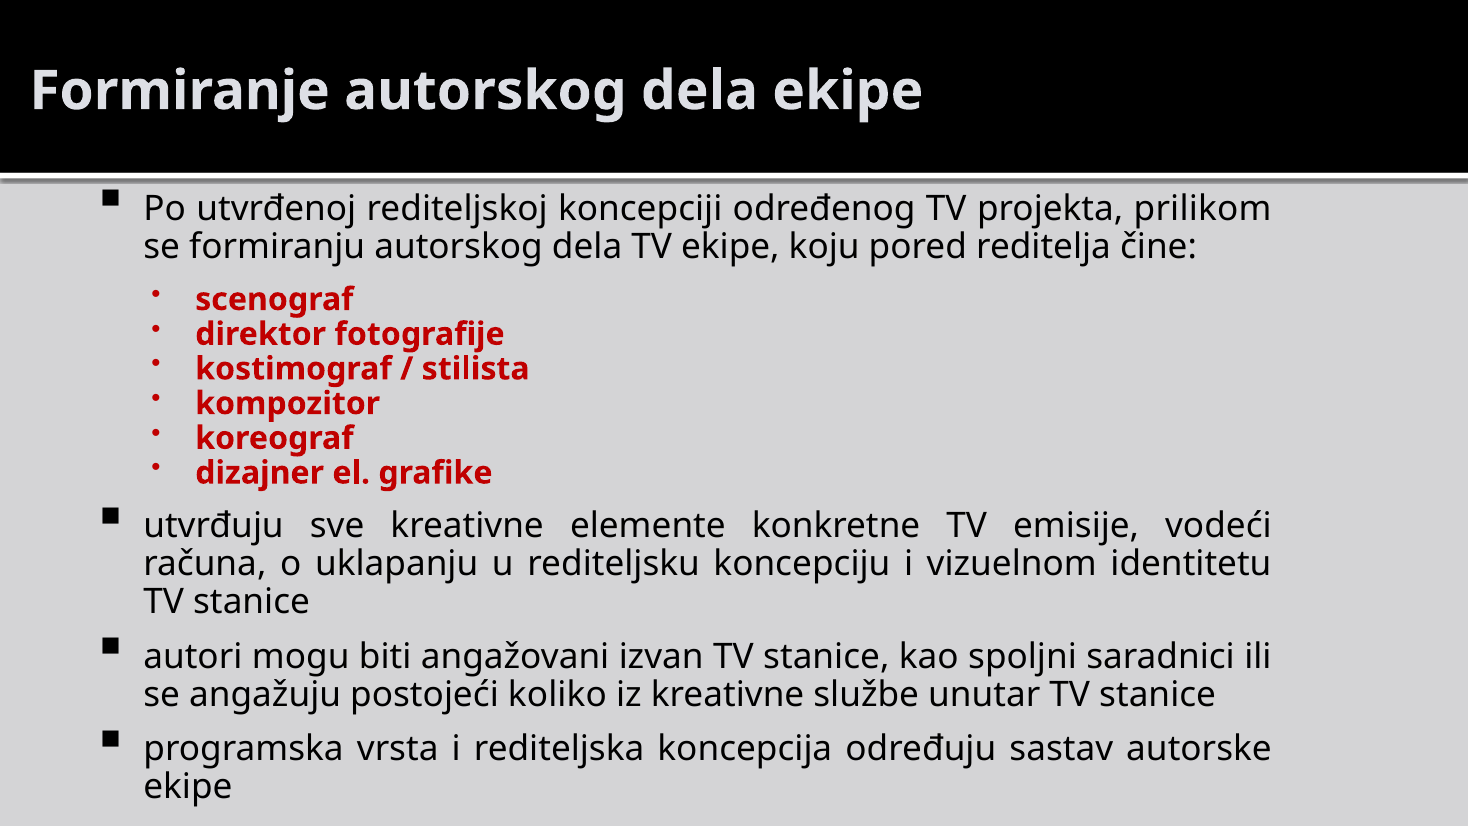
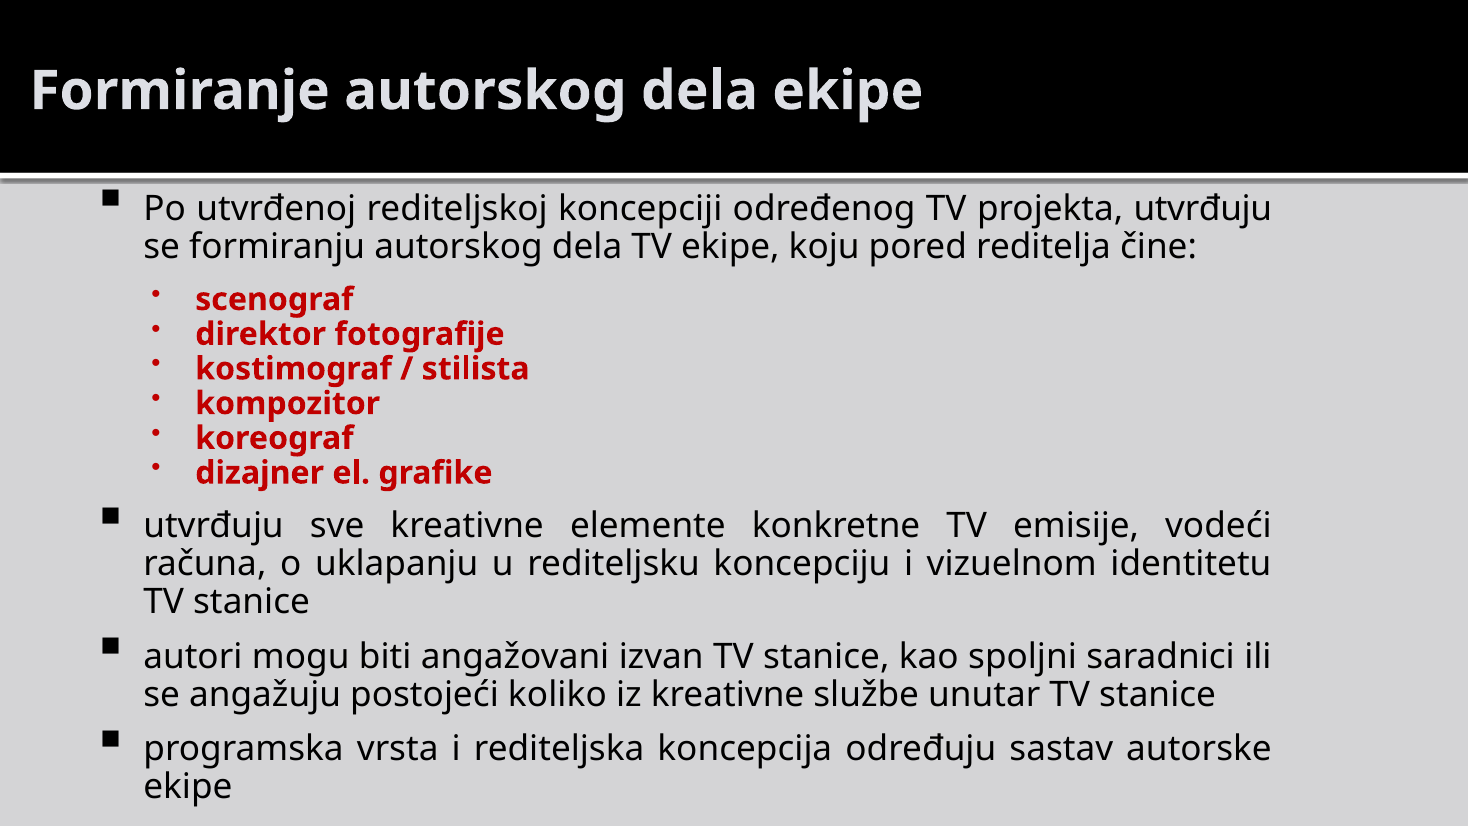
projekta prilikom: prilikom -> utvrđuju (1203, 209)
